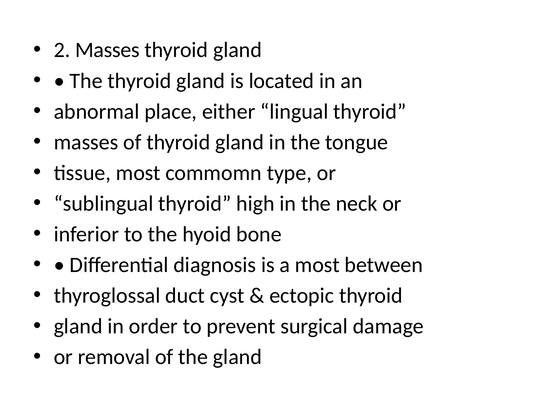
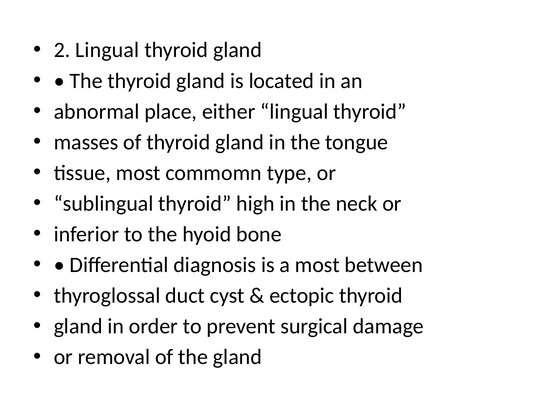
2 Masses: Masses -> Lingual (107, 50)
